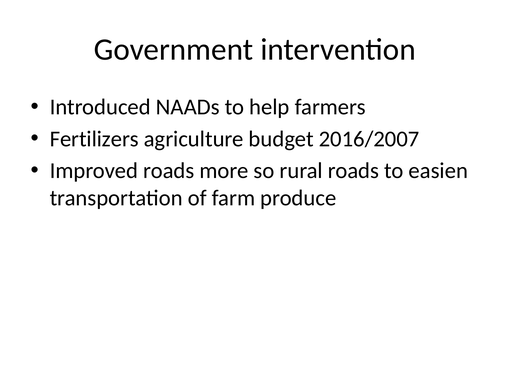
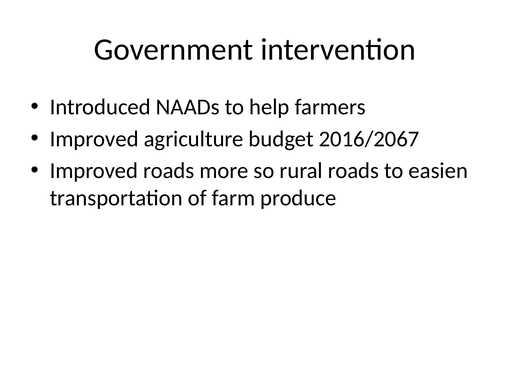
Fertilizers: Fertilizers -> Improved (94, 139)
2016/2007: 2016/2007 -> 2016/2067 (369, 139)
